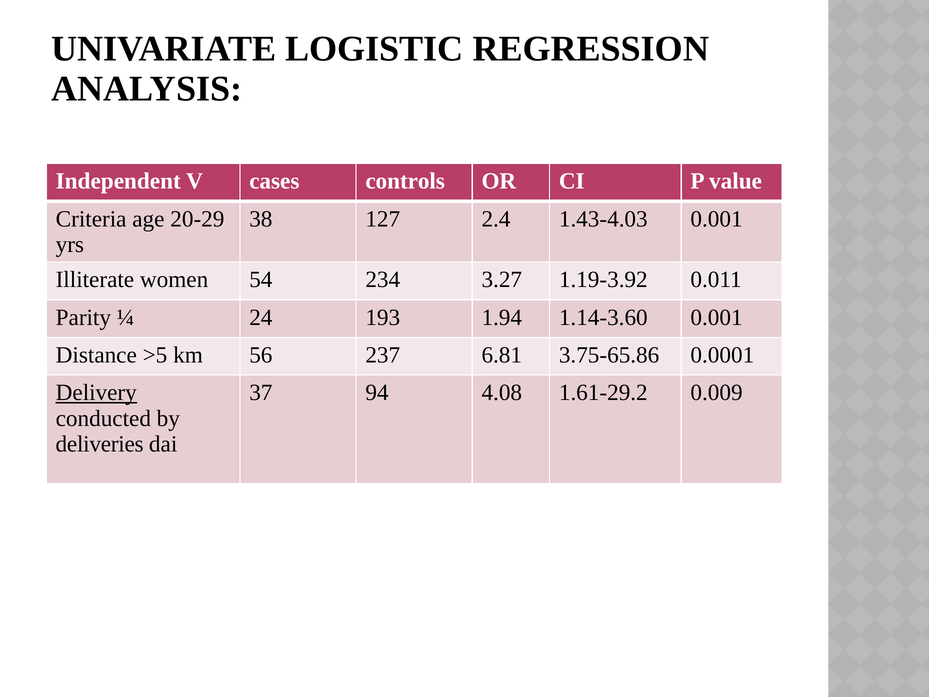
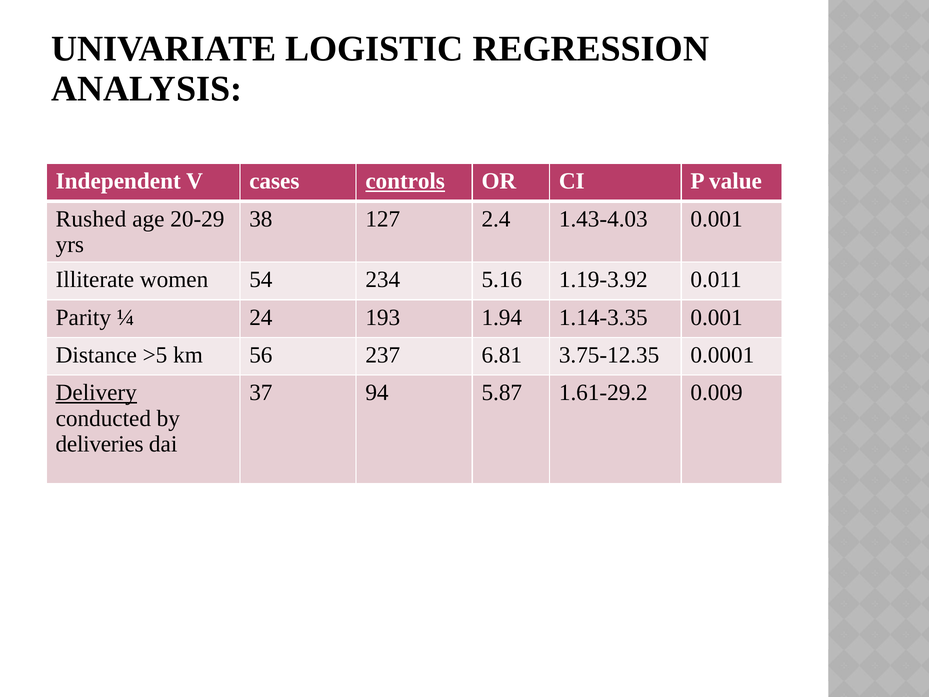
controls underline: none -> present (405, 181)
Criteria: Criteria -> Rushed (91, 219)
3.27: 3.27 -> 5.16 (502, 280)
1.14-3.60: 1.14-3.60 -> 1.14-3.35 (603, 317)
3.75-65.86: 3.75-65.86 -> 3.75-12.35 (609, 355)
4.08: 4.08 -> 5.87 (502, 393)
